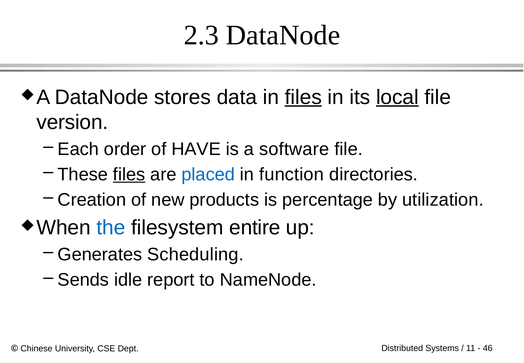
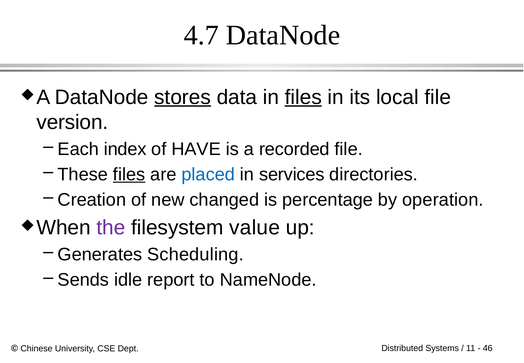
2.3: 2.3 -> 4.7 (201, 35)
stores underline: none -> present (183, 97)
local underline: present -> none (397, 97)
order: order -> index (125, 149)
software: software -> recorded (294, 149)
function: function -> services (292, 174)
products: products -> changed (224, 200)
utilization: utilization -> operation (443, 200)
the colour: blue -> purple (111, 228)
entire: entire -> value (255, 228)
